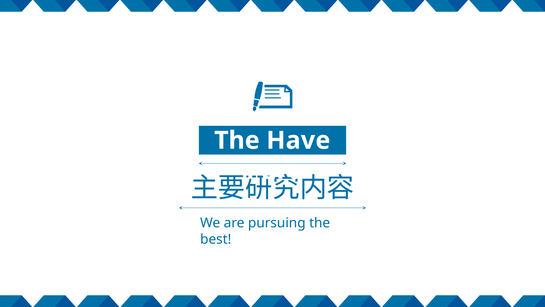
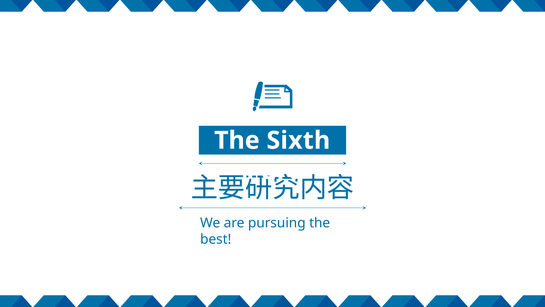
Have: Have -> Sixth (298, 140)
